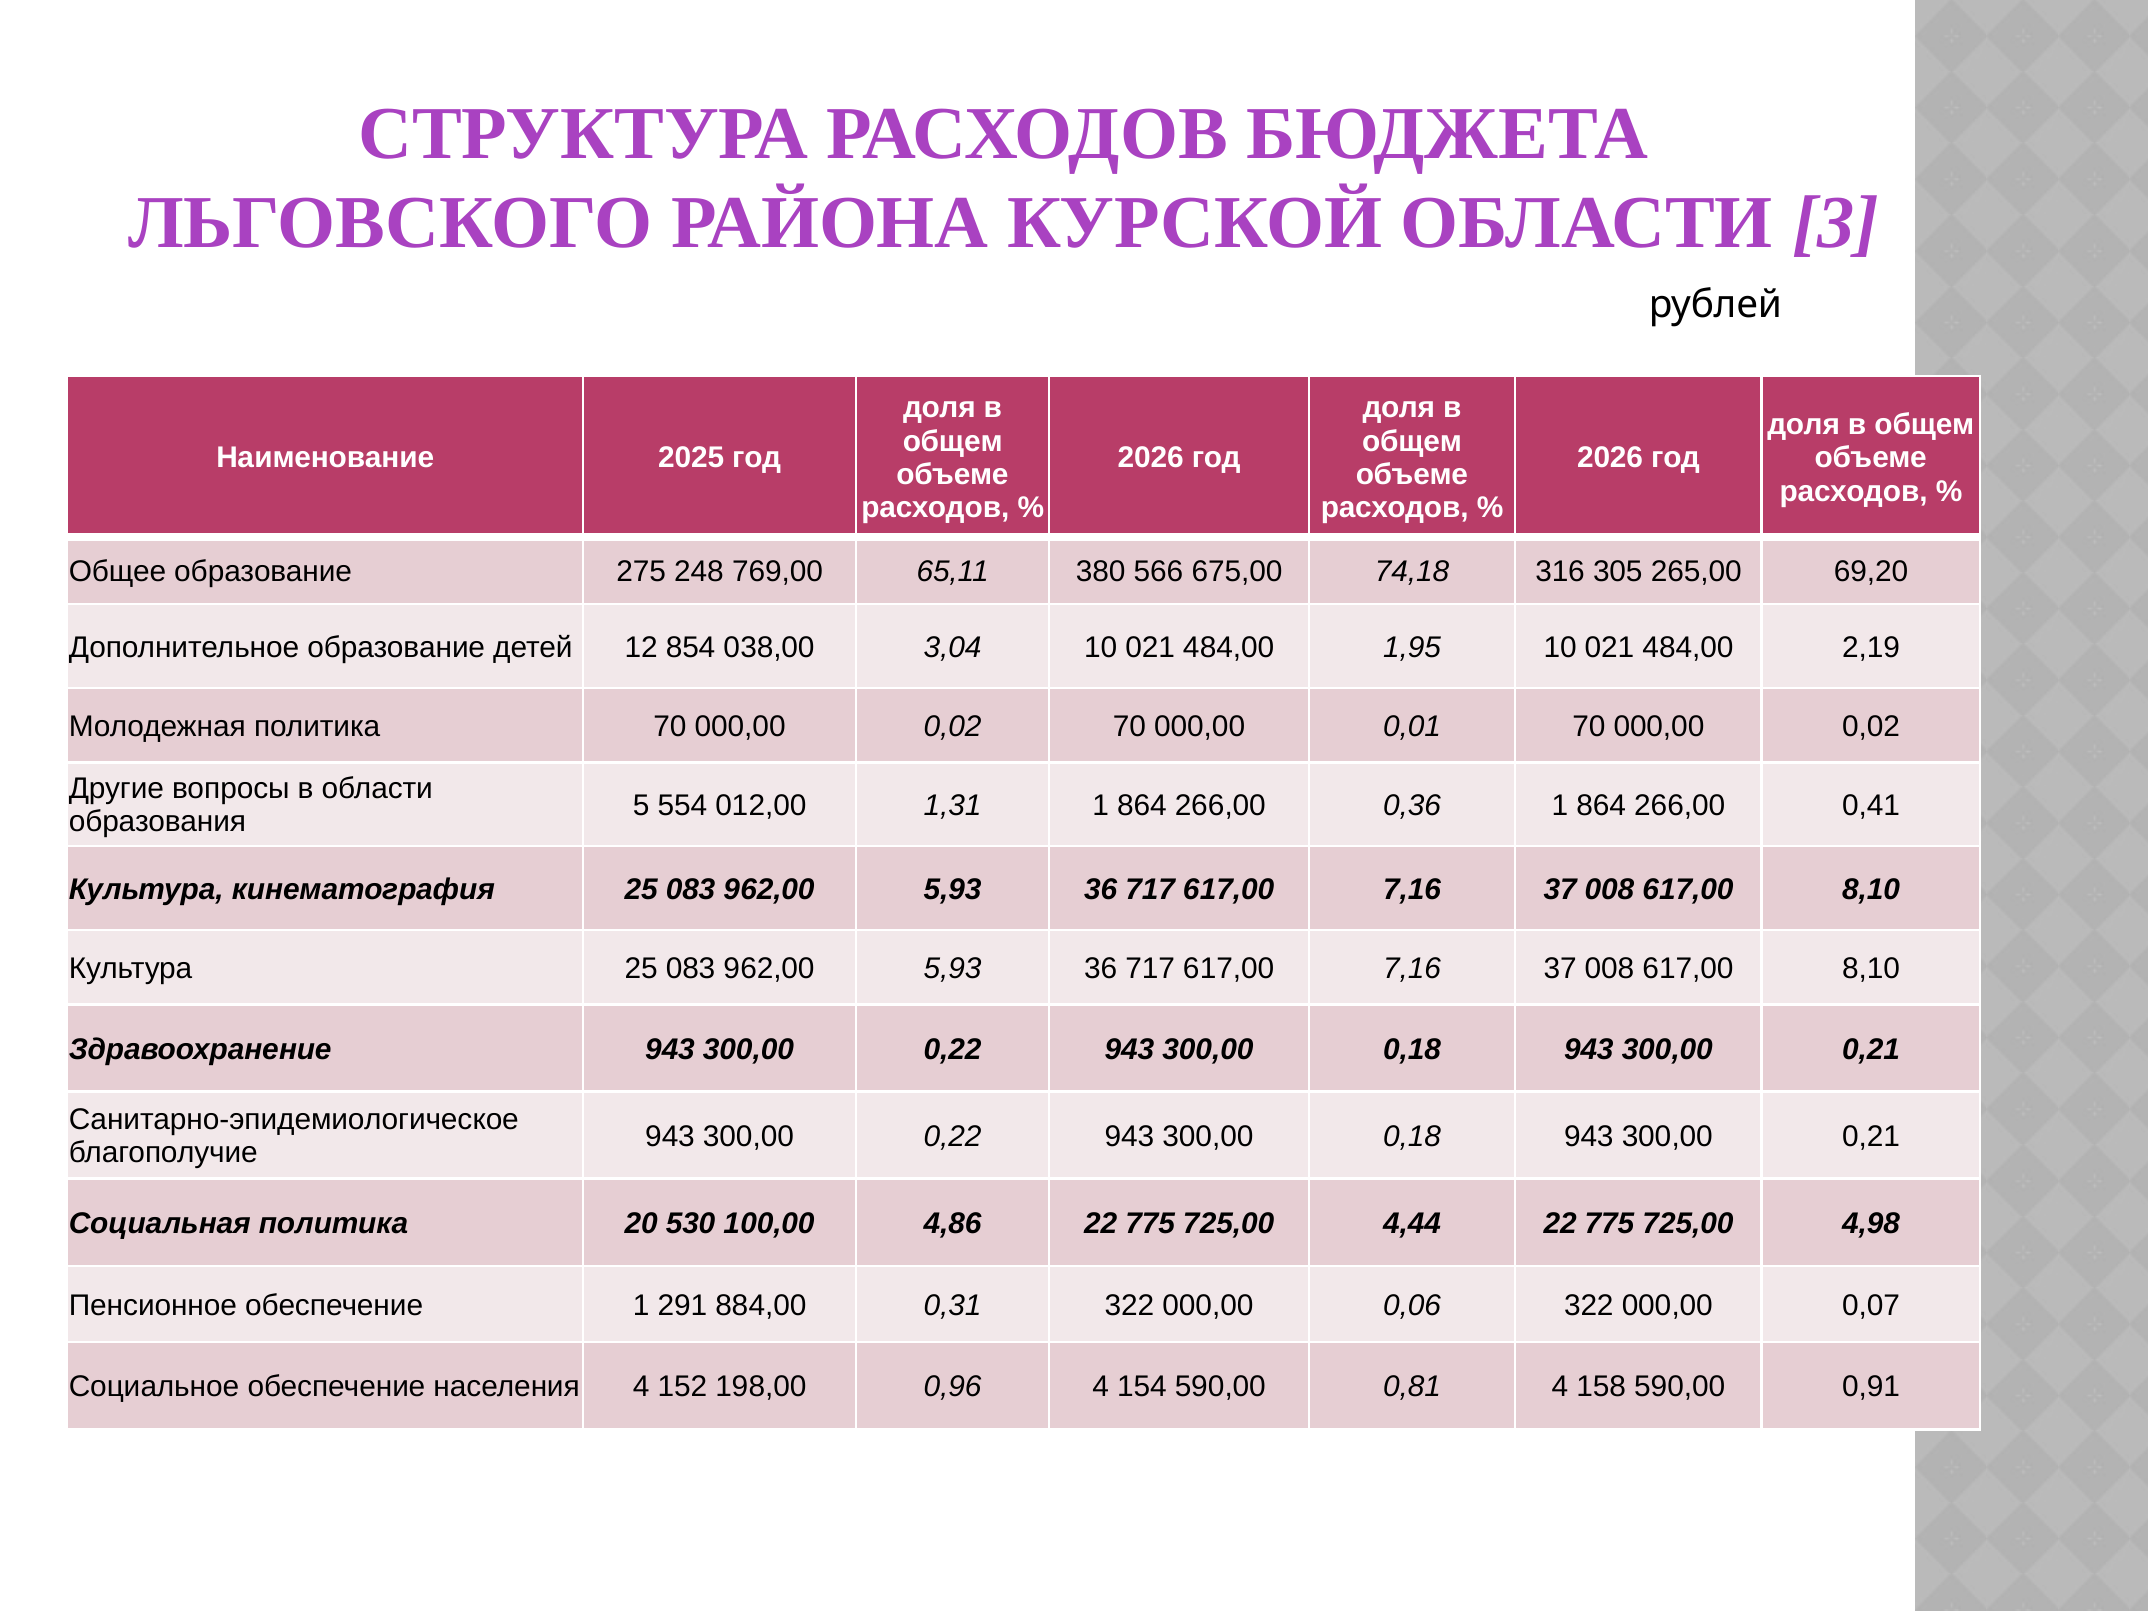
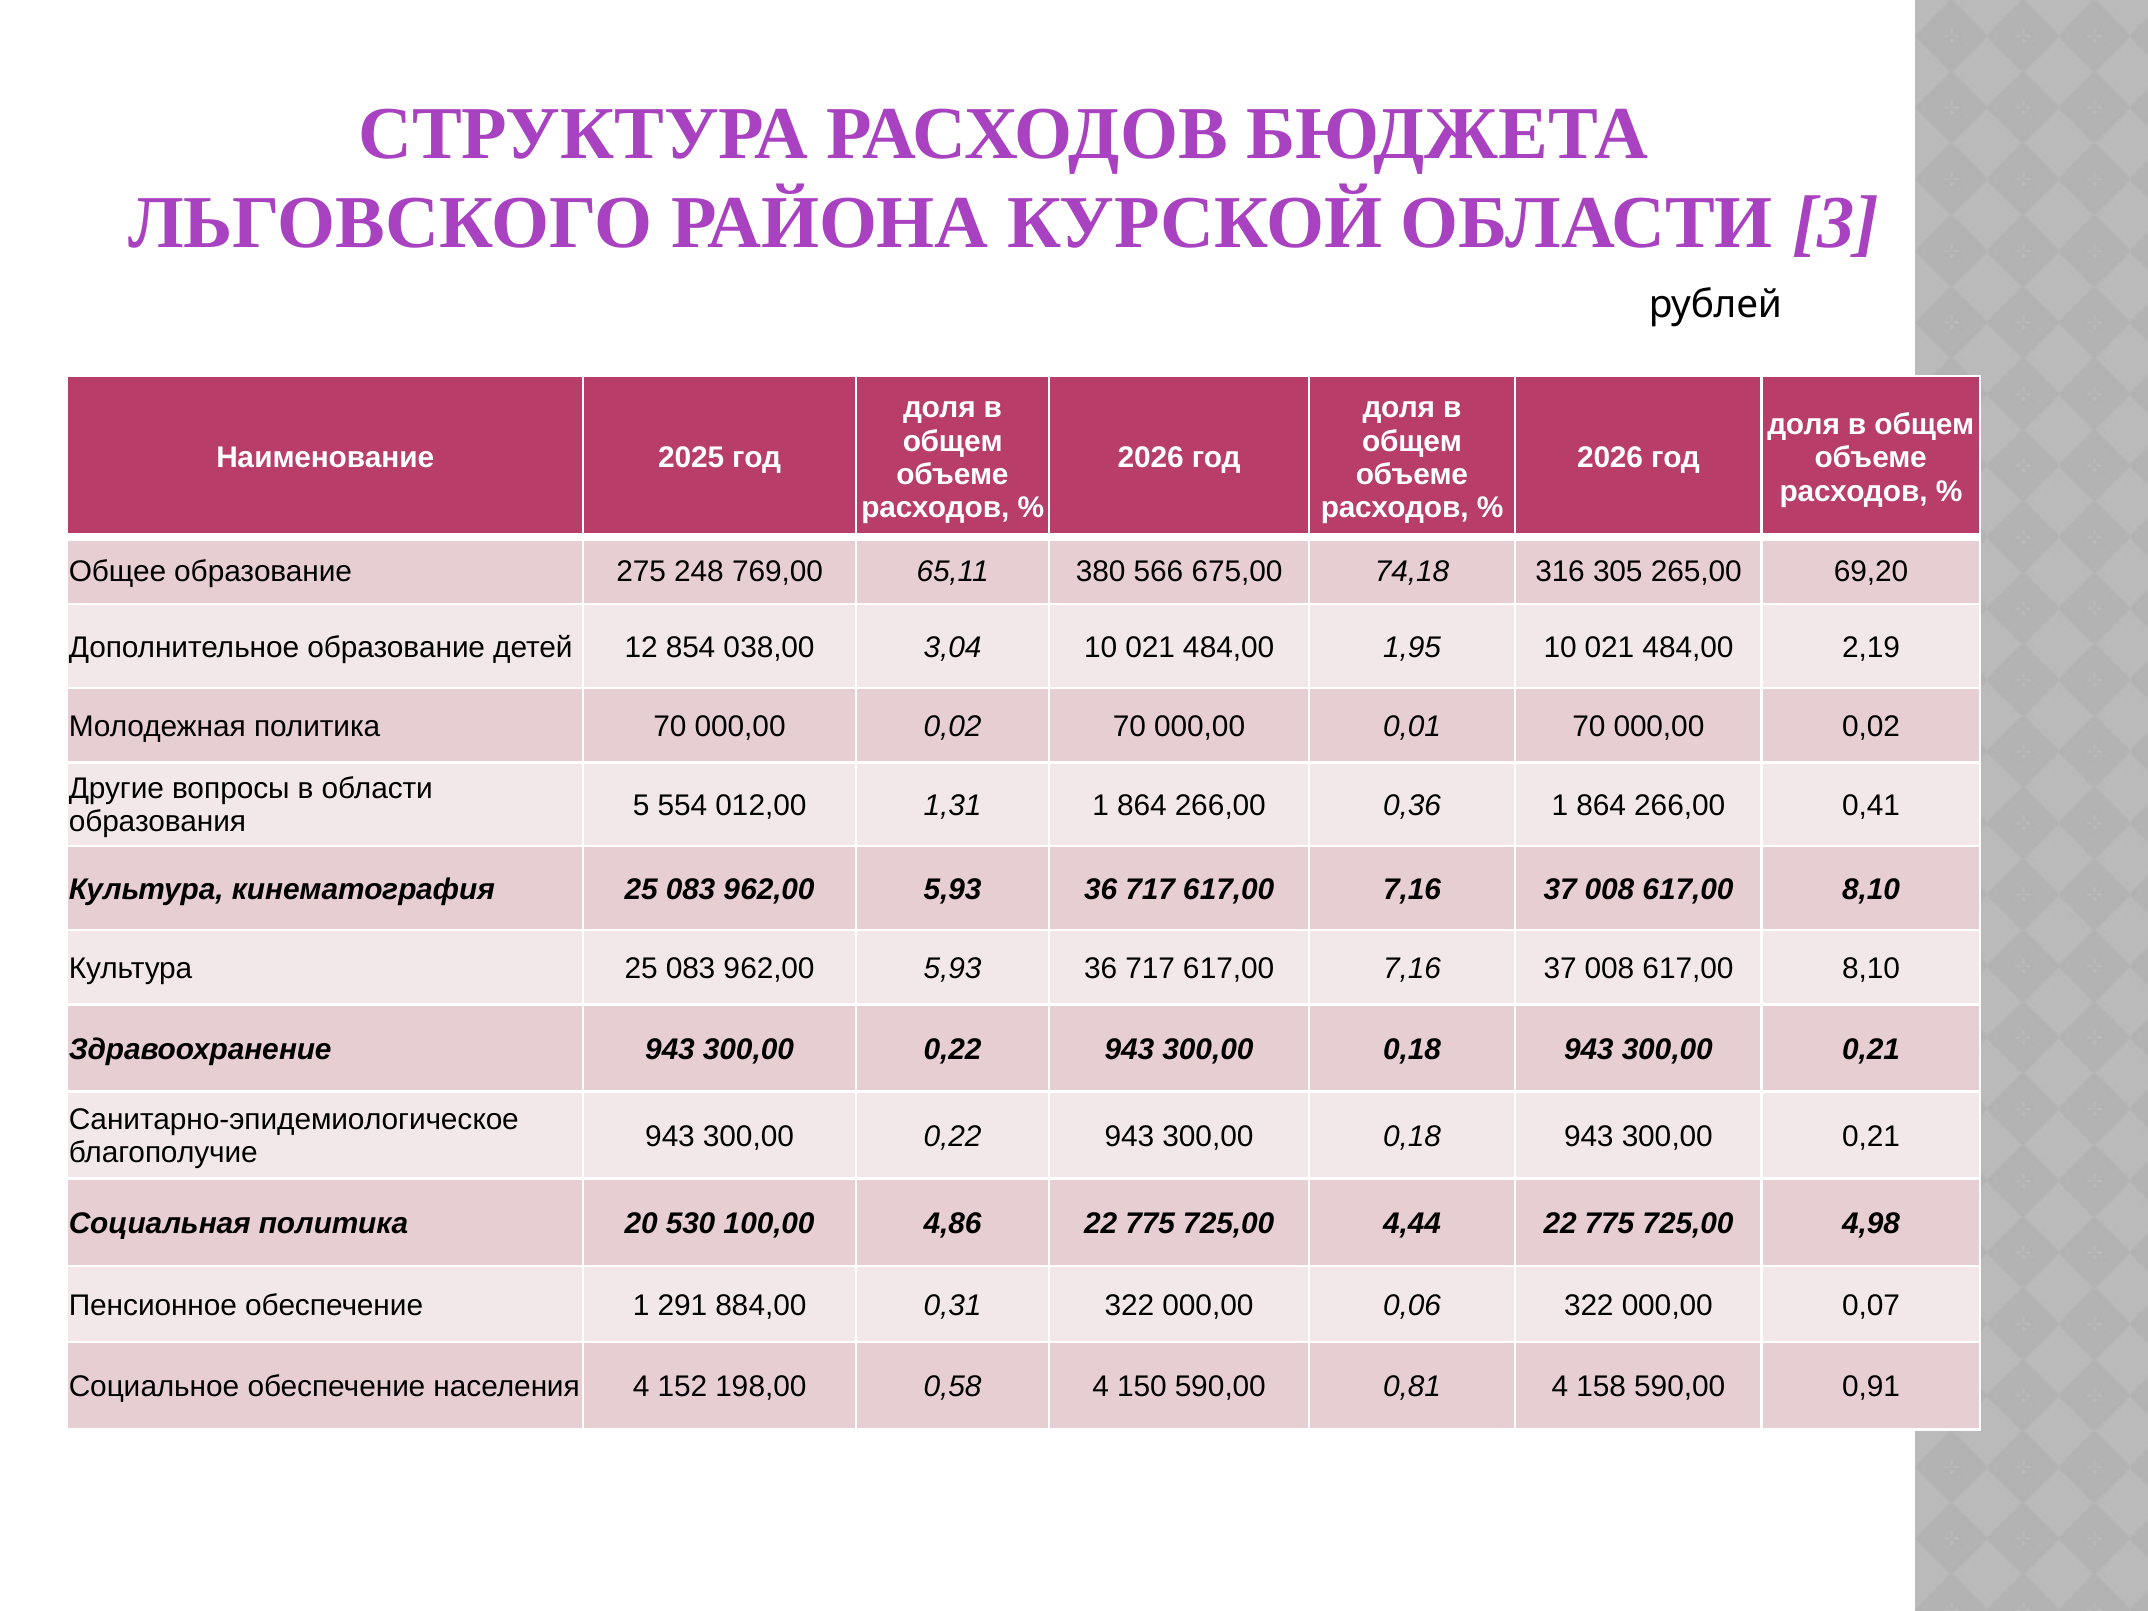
0,96: 0,96 -> 0,58 (953, 1387)
154: 154 -> 150 (1142, 1387)
